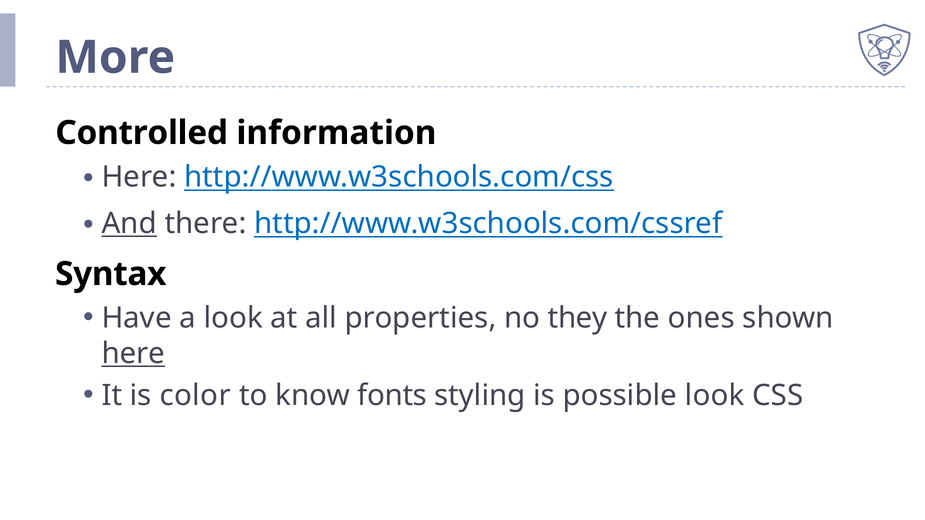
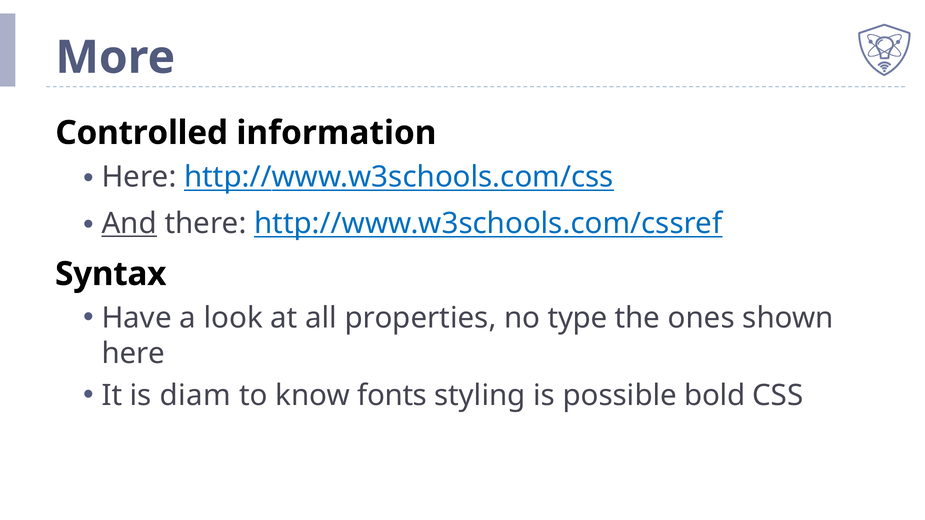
they: they -> type (578, 318)
here underline: present -> none (133, 354)
color: color -> diam (195, 396)
possible look: look -> bold (715, 396)
